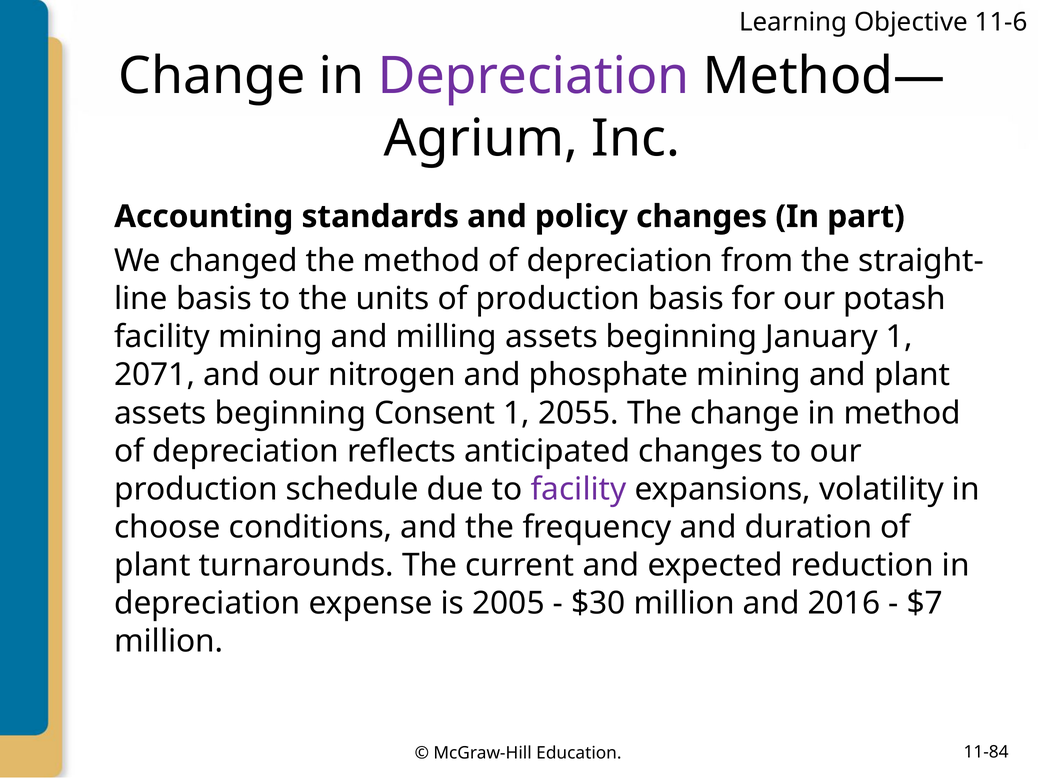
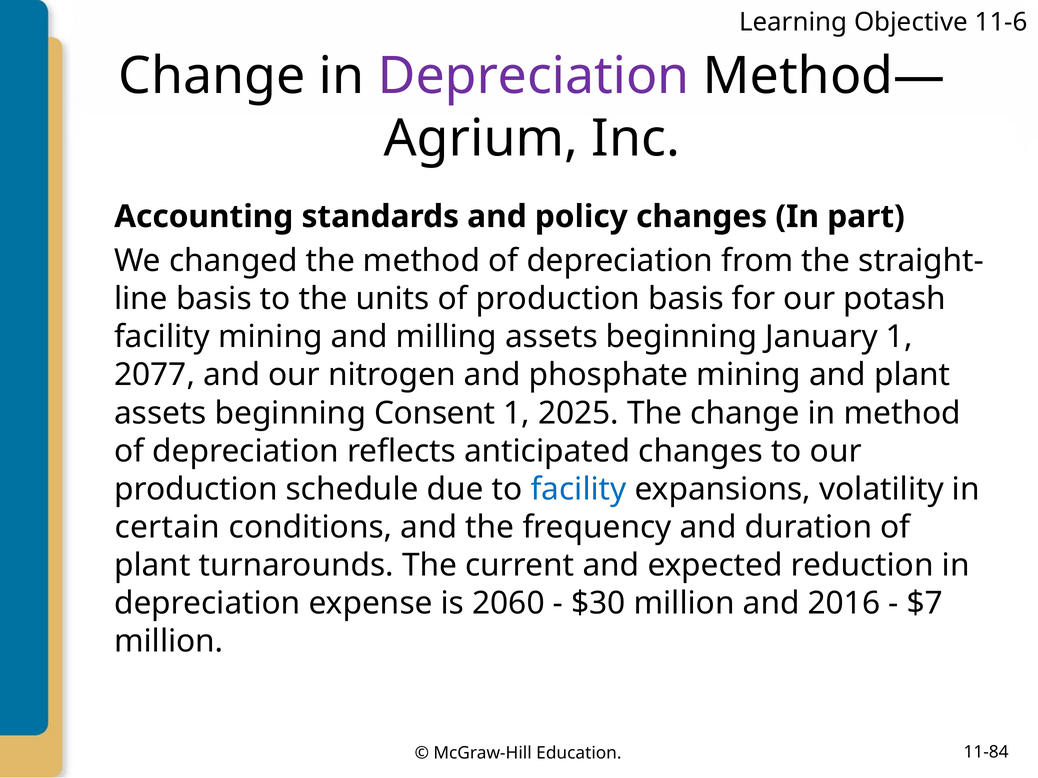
2071: 2071 -> 2077 (155, 375)
2055: 2055 -> 2025 (579, 413)
facility colour: purple -> blue (579, 489)
choose: choose -> certain (167, 527)
2005: 2005 -> 2060 (508, 604)
